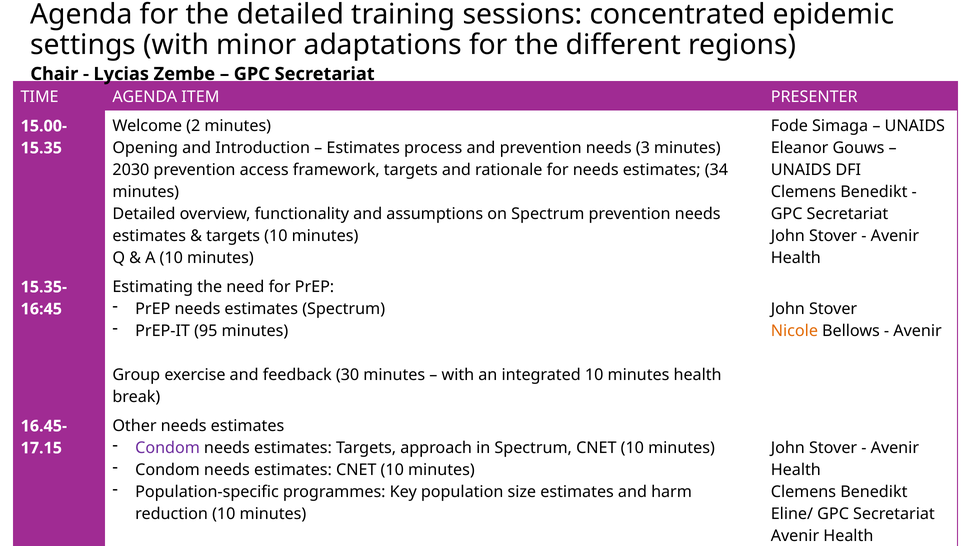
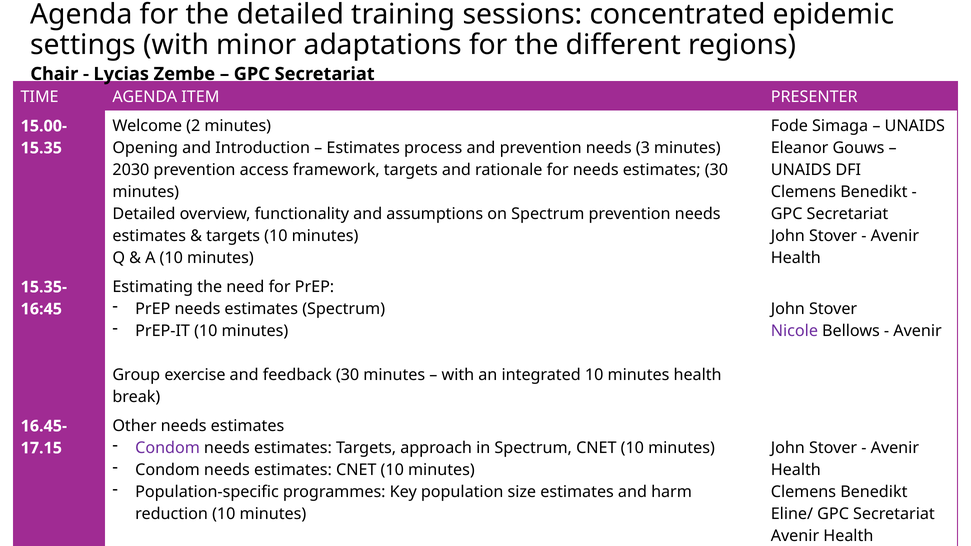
estimates 34: 34 -> 30 (716, 170)
PrEP-IT 95: 95 -> 10 (206, 331)
Nicole colour: orange -> purple (794, 331)
